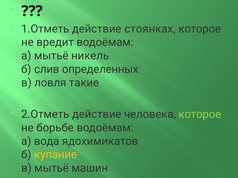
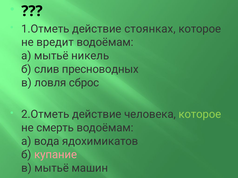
определенных: определенных -> пресноводных (100, 69)
такие: такие -> сброс (84, 83)
борьбе: борьбе -> смерть (55, 128)
купание colour: yellow -> pink (56, 155)
